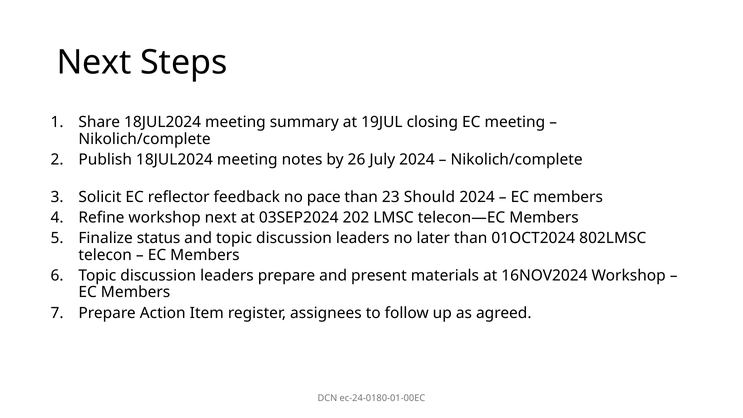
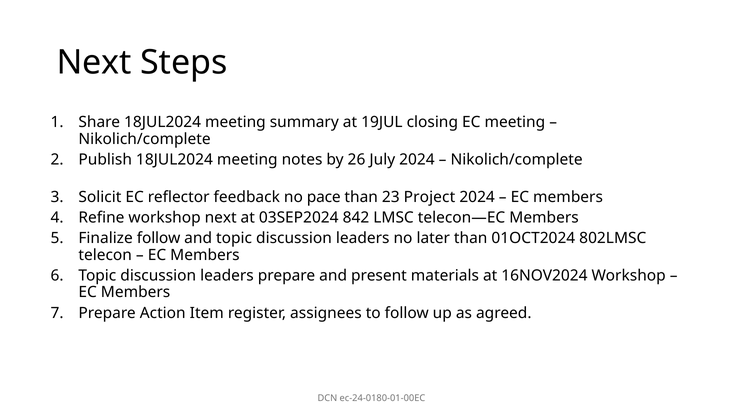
Should: Should -> Project (429, 197)
202: 202 -> 842 (356, 218)
Finalize status: status -> follow (159, 238)
